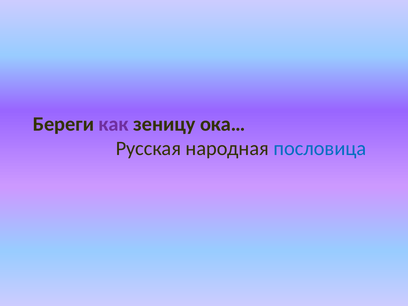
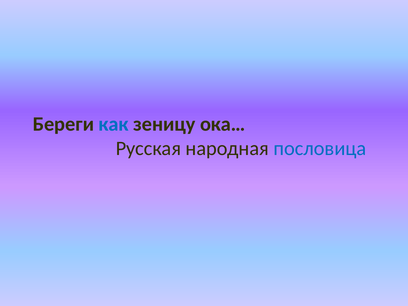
как colour: purple -> blue (114, 124)
